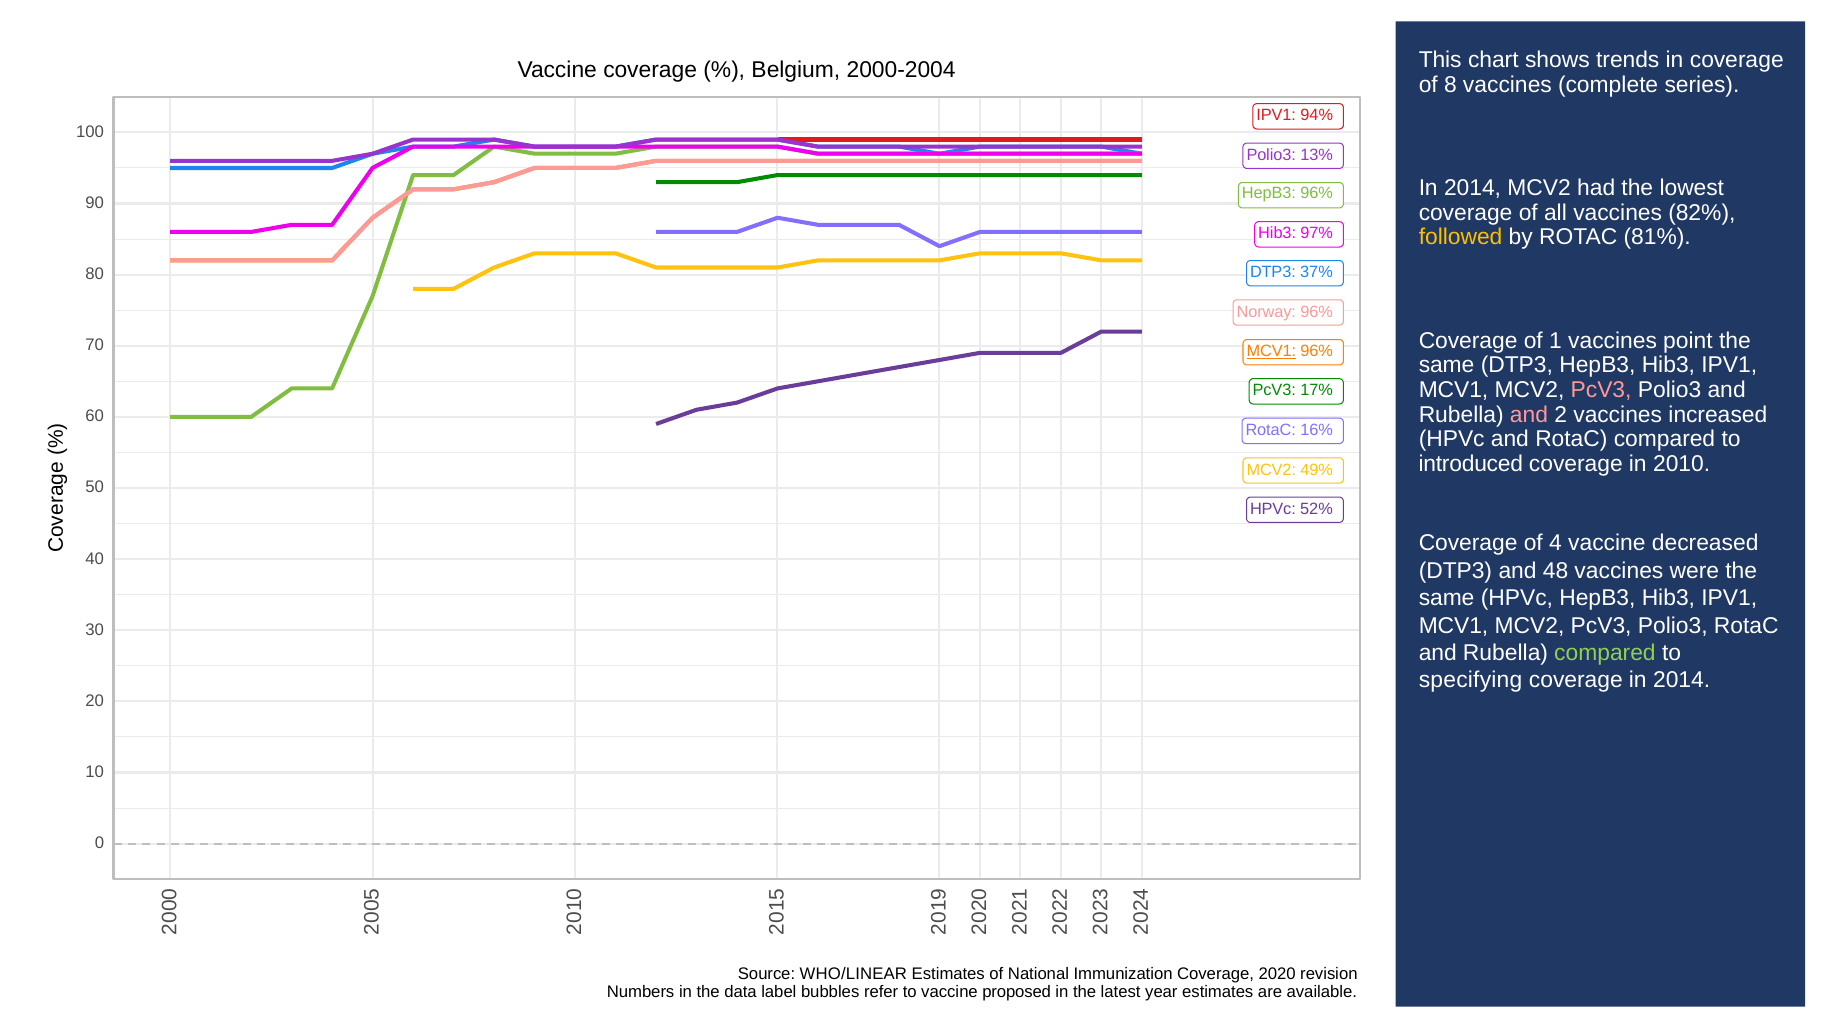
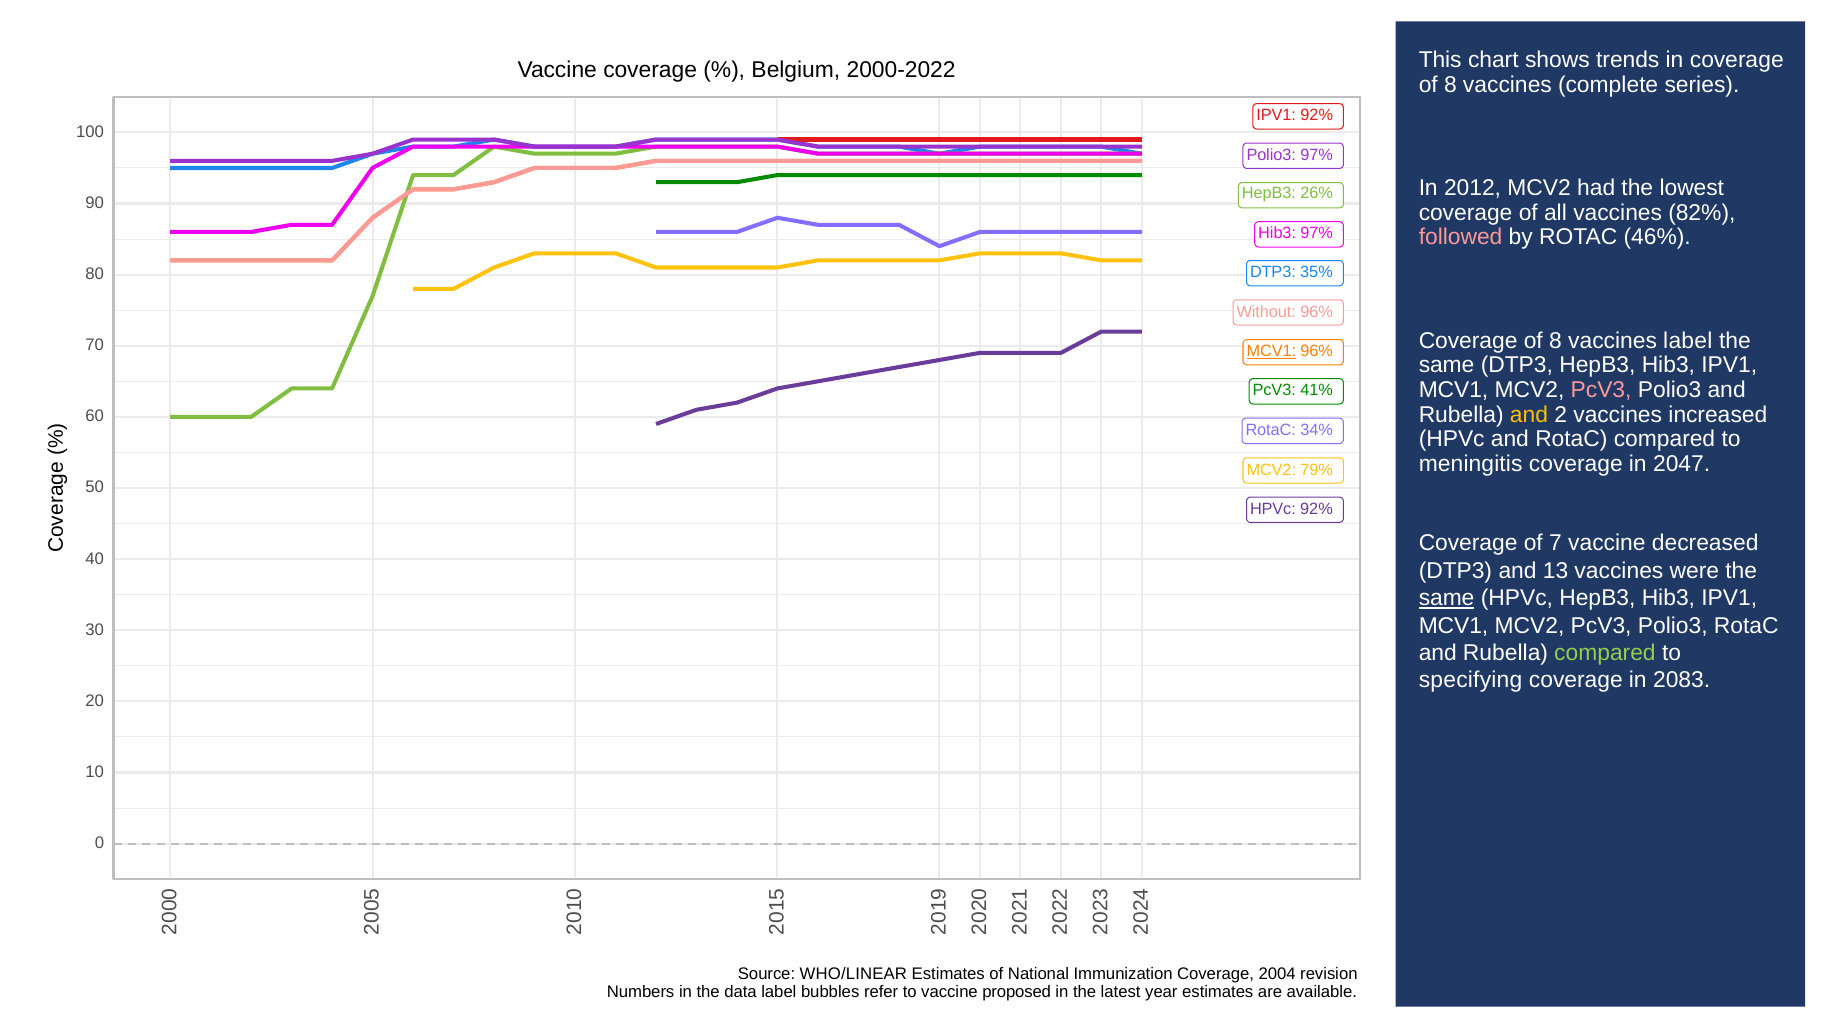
2000-2004: 2000-2004 -> 2000-2022 (901, 70)
IPV1 94%: 94% -> 92% (1317, 116)
Polio3 13%: 13% -> 97% (1317, 155)
2014: 2014 -> 2012 (1473, 188)
HepB3 96%: 96% -> 26% (1317, 193)
followed colour: yellow -> pink (1461, 237)
81%: 81% -> 46% (1657, 237)
37%: 37% -> 35% (1317, 272)
Norway: Norway -> Without (1266, 312)
1: 1 -> 8 (1556, 341)
vaccines point: point -> label (1688, 341)
17%: 17% -> 41% (1317, 391)
and colour: pink -> yellow (1529, 415)
16%: 16% -> 34% (1317, 430)
introduced: introduced -> meningitis (1471, 464)
2010: 2010 -> 2047 (1682, 464)
49%: 49% -> 79% (1317, 470)
HPVc 52%: 52% -> 92% (1317, 509)
of 4: 4 -> 7 (1556, 543)
48: 48 -> 13 (1556, 571)
same underline: none -> present (1447, 598)
coverage in 2014: 2014 -> 2083 (1682, 681)
2020: 2020 -> 2004 (1277, 974)
